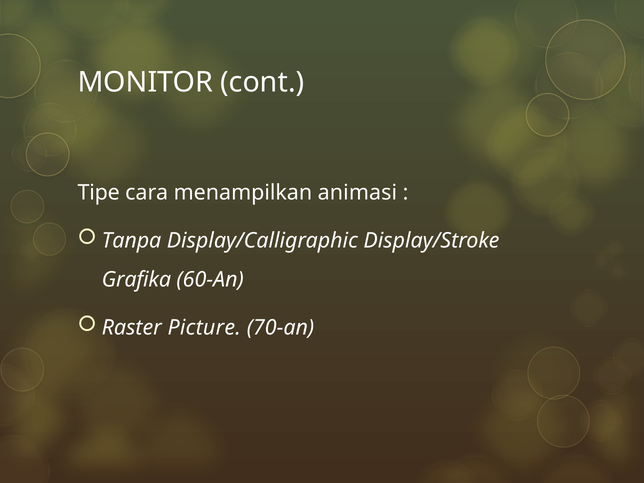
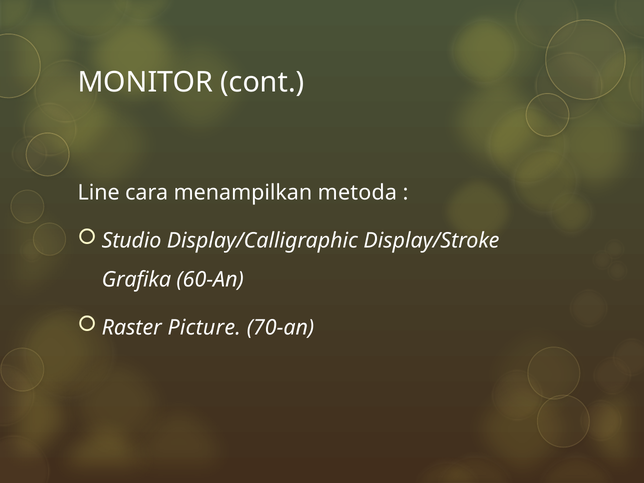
Tipe: Tipe -> Line (99, 193)
animasi: animasi -> metoda (357, 193)
Tanpa: Tanpa -> Studio (132, 241)
